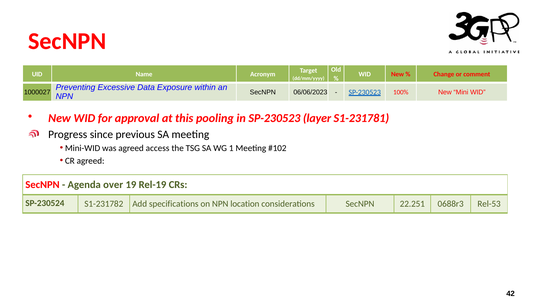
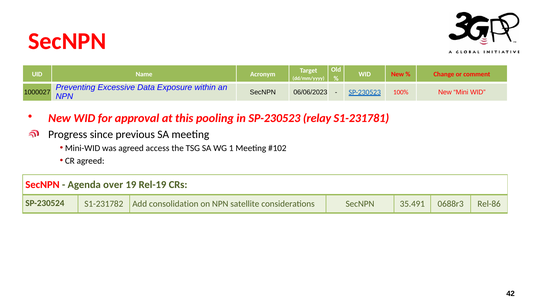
layer: layer -> relay (317, 118)
specifications: specifications -> consolidation (174, 204)
location: location -> satellite (245, 204)
22.251: 22.251 -> 35.491 (412, 204)
Rel-53: Rel-53 -> Rel-86 (489, 204)
